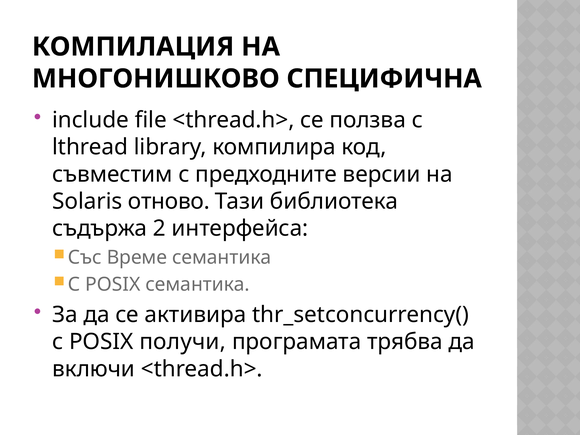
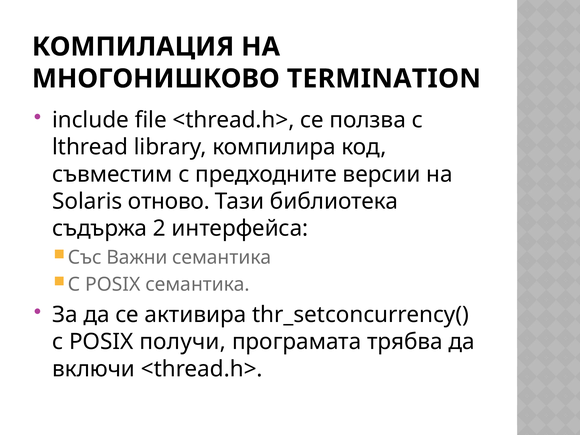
СПЕЦИФИЧНА: СПЕЦИФИЧНА -> TERMINATION (384, 79)
Време: Време -> Важни (137, 257)
